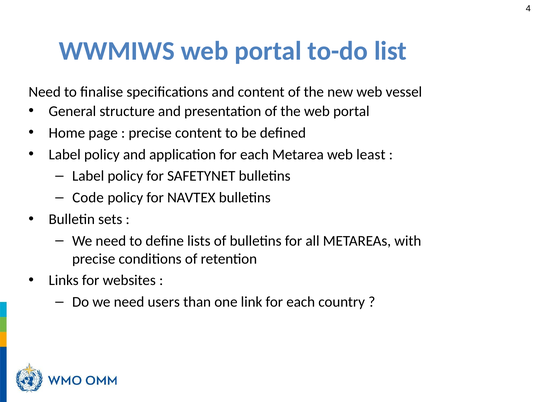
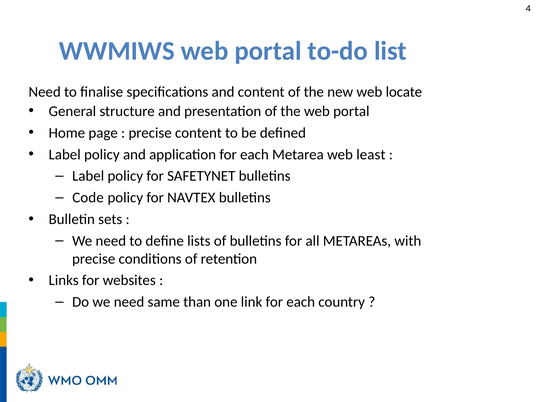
vessel: vessel -> locate (404, 92)
users: users -> same (164, 302)
